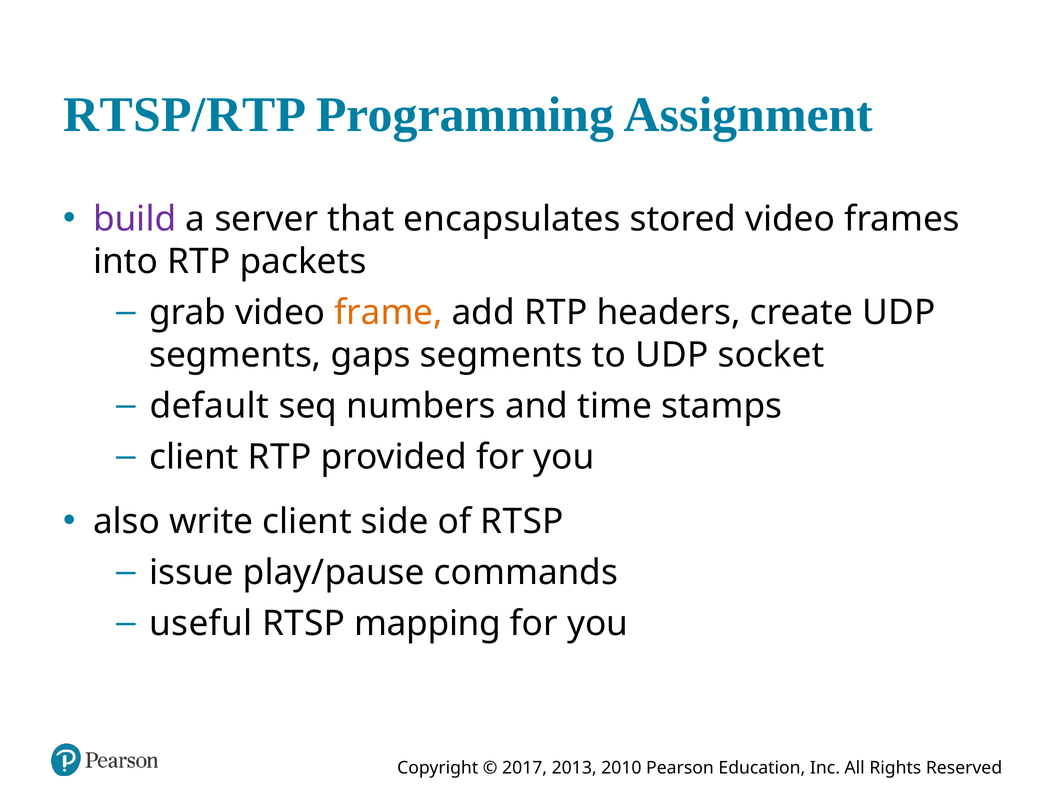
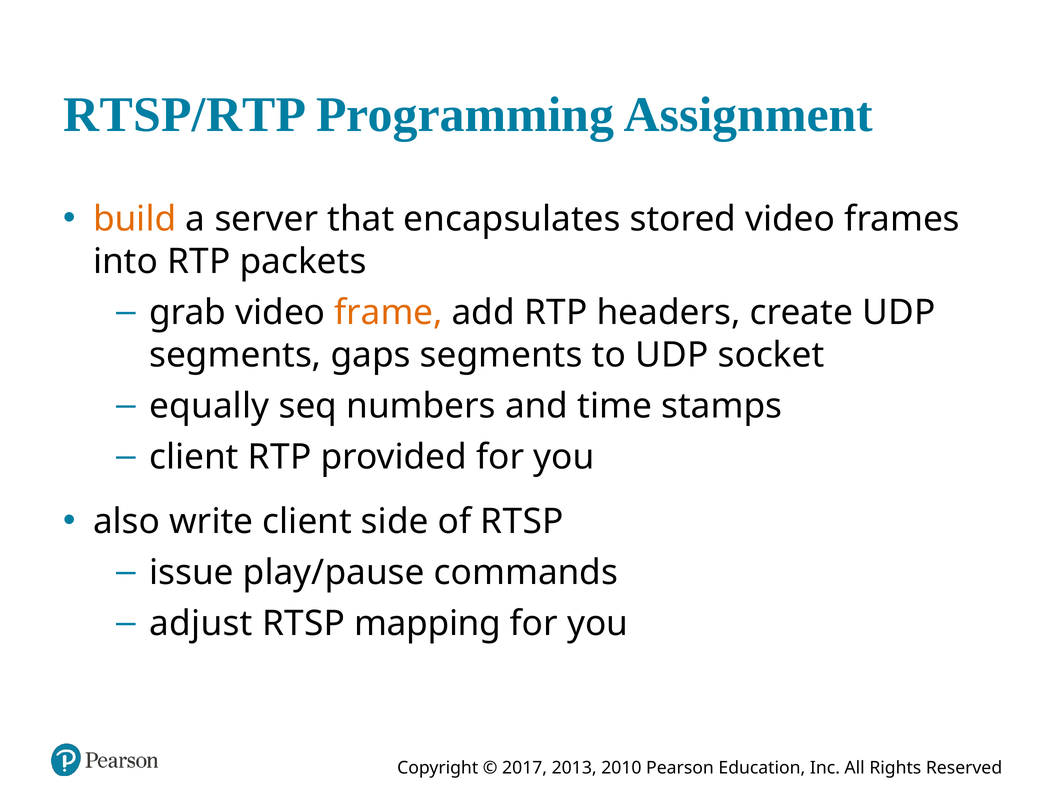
build colour: purple -> orange (135, 219)
default: default -> equally (209, 406)
useful: useful -> adjust (201, 624)
